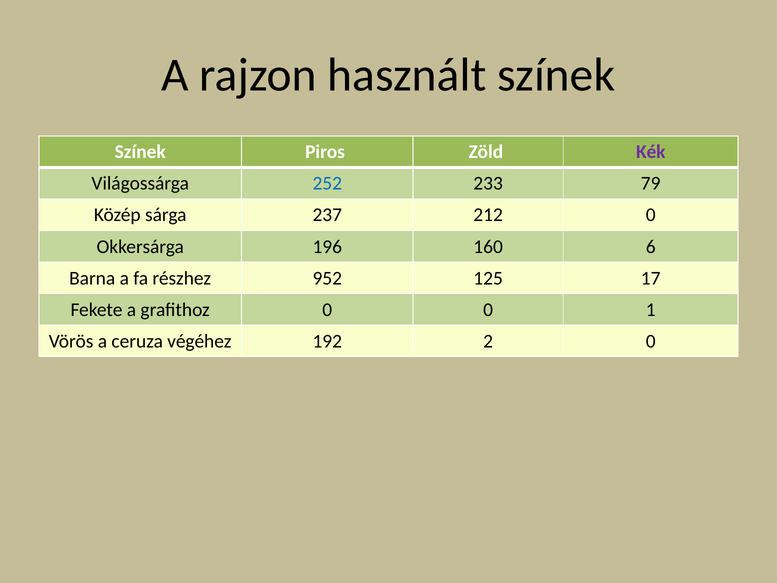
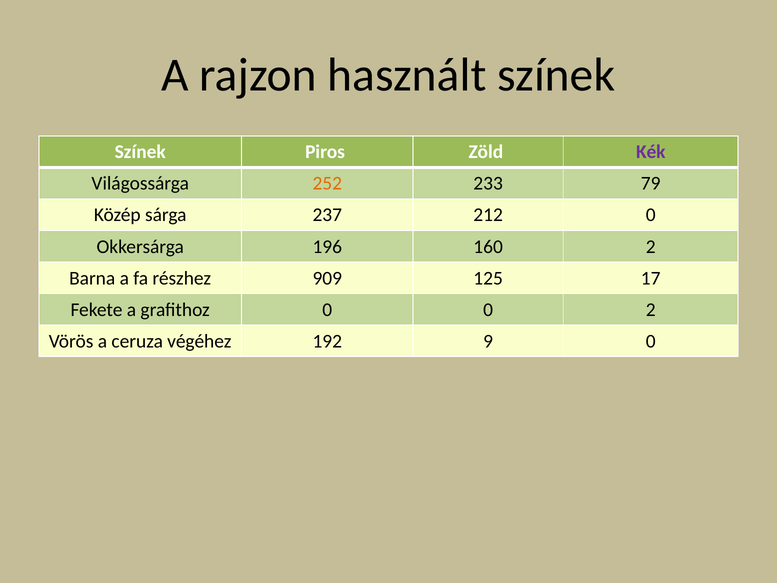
252 colour: blue -> orange (327, 183)
160 6: 6 -> 2 (651, 246)
952: 952 -> 909 (327, 278)
0 1: 1 -> 2 (651, 309)
2: 2 -> 9 (488, 341)
